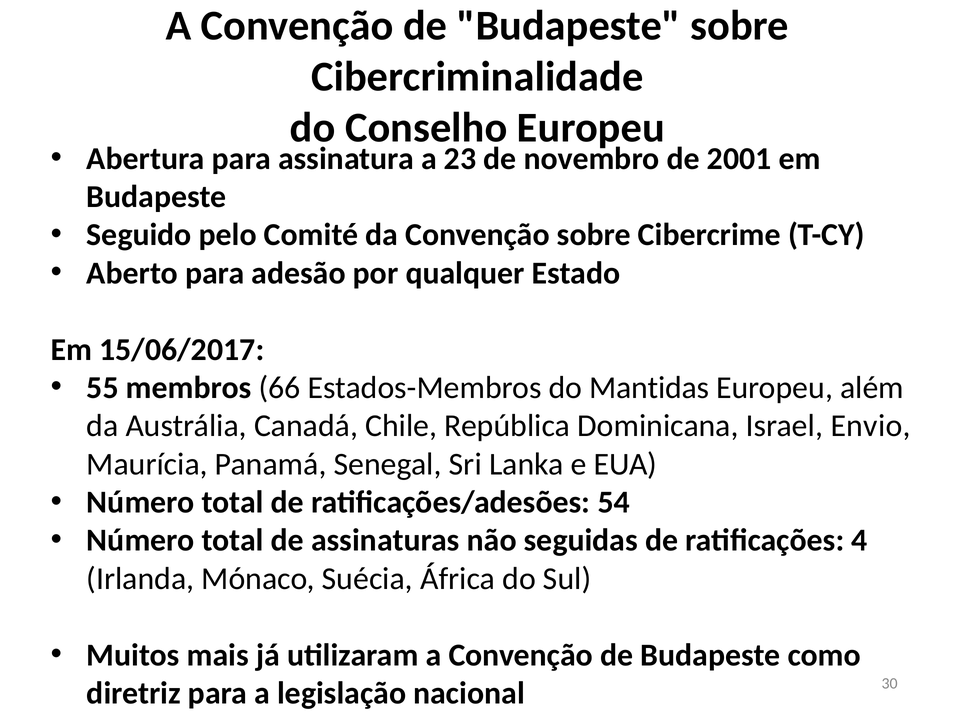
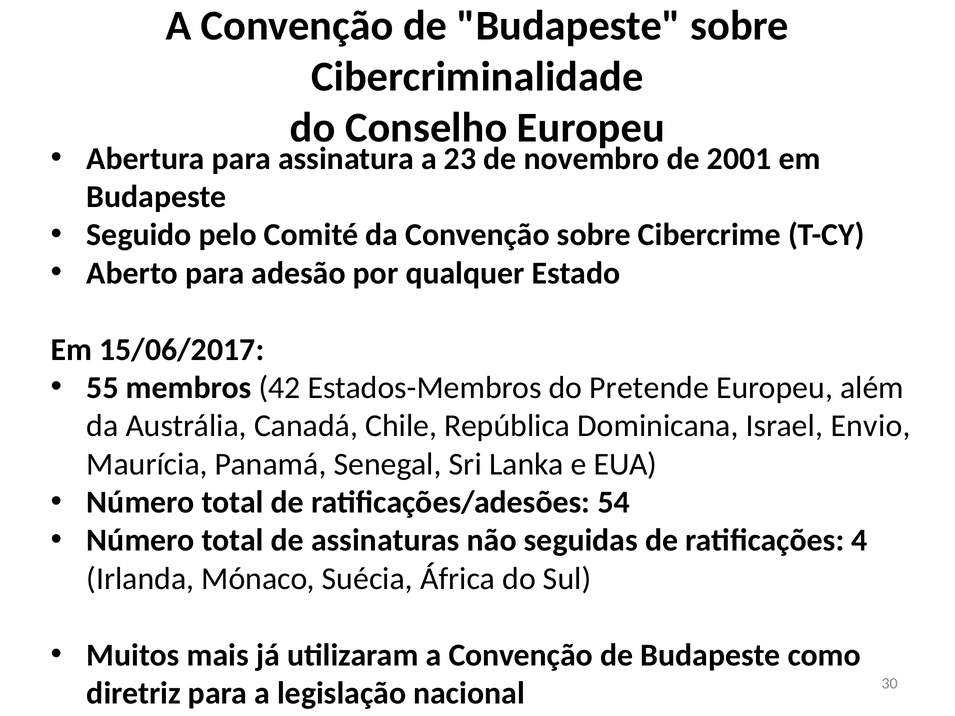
66: 66 -> 42 (280, 388)
Mantidas: Mantidas -> Pretende (649, 388)
